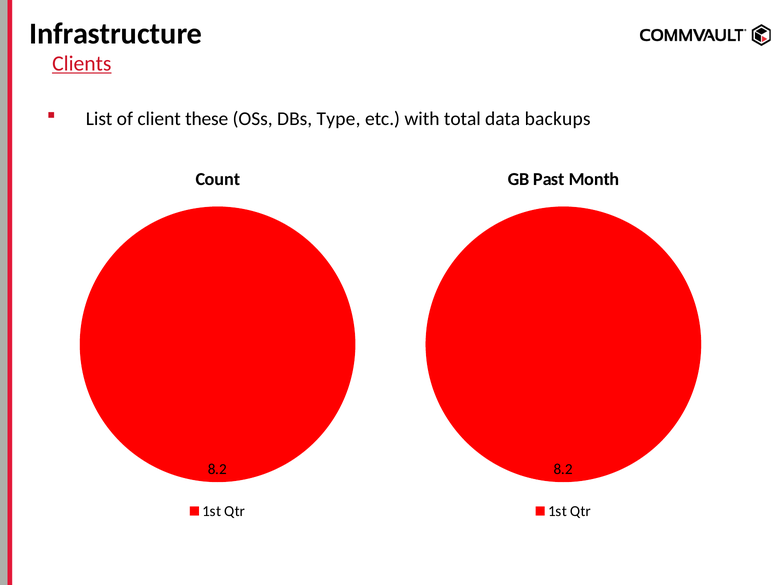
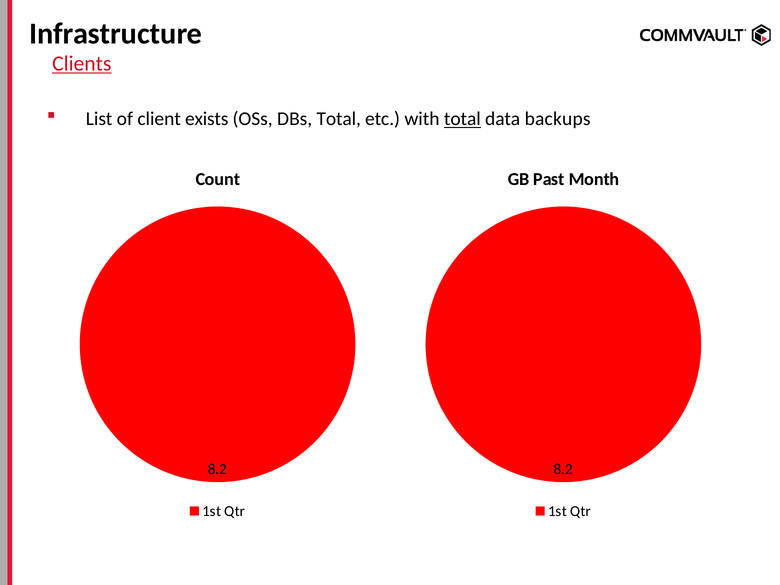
these: these -> exists (207, 119)
DBs Type: Type -> Total (339, 119)
total underline: none -> present (462, 119)
